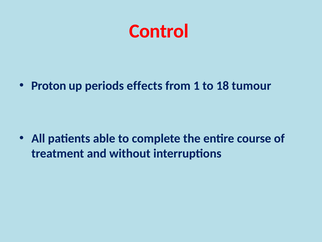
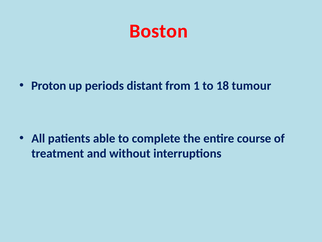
Control: Control -> Boston (159, 31)
effects: effects -> distant (145, 85)
